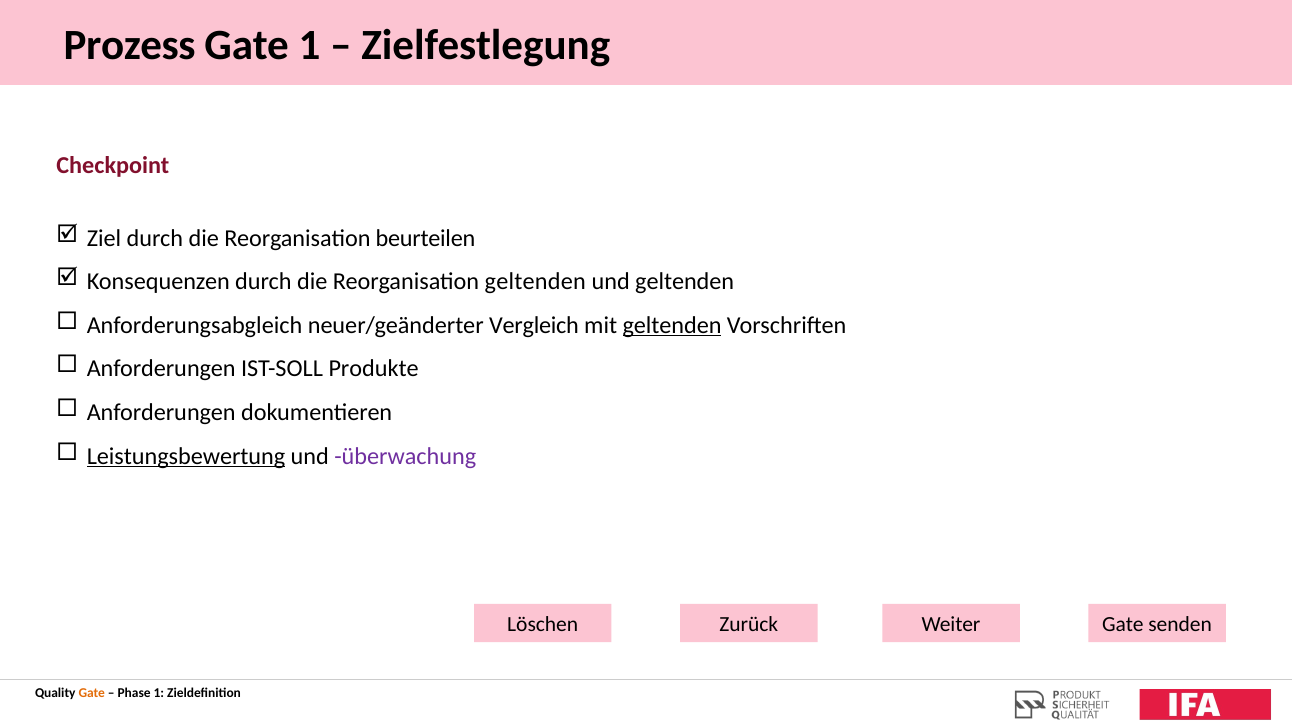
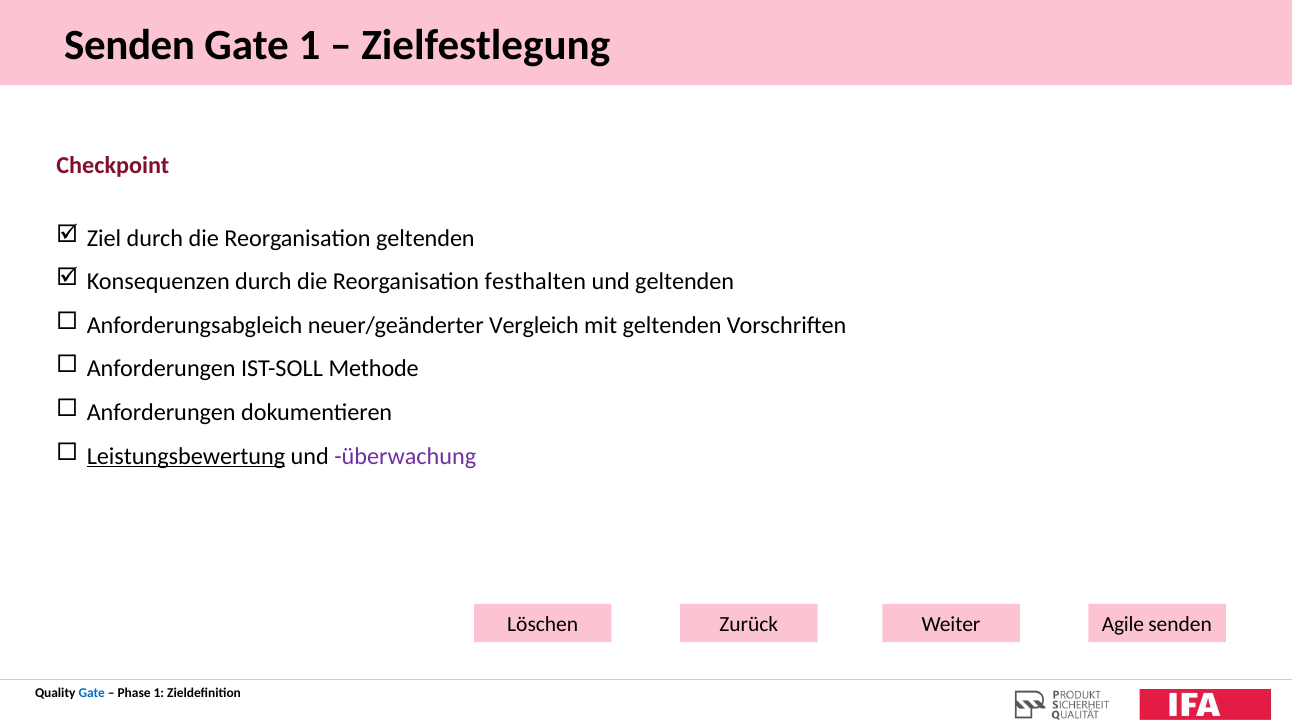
Prozess: Prozess -> Senden (130, 45)
Reorganisation beurteilen: beurteilen -> geltenden (425, 238)
Reorganisation geltenden: geltenden -> festhalten (535, 282)
geltenden underline: present -> none (672, 325)
Produkte: Produkte -> Methode (374, 369)
Löschen Gate: Gate -> Agile (1123, 624)
Gate colour: orange -> blue (92, 693)
